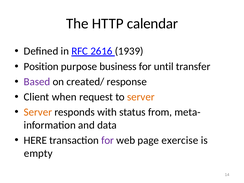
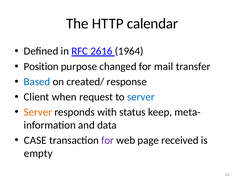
1939: 1939 -> 1964 (129, 51)
business: business -> changed (118, 67)
until: until -> mail (164, 67)
Based colour: purple -> blue (37, 82)
server colour: orange -> blue (141, 97)
from: from -> keep (160, 112)
HERE: HERE -> CASE (35, 140)
exercise: exercise -> received (180, 140)
